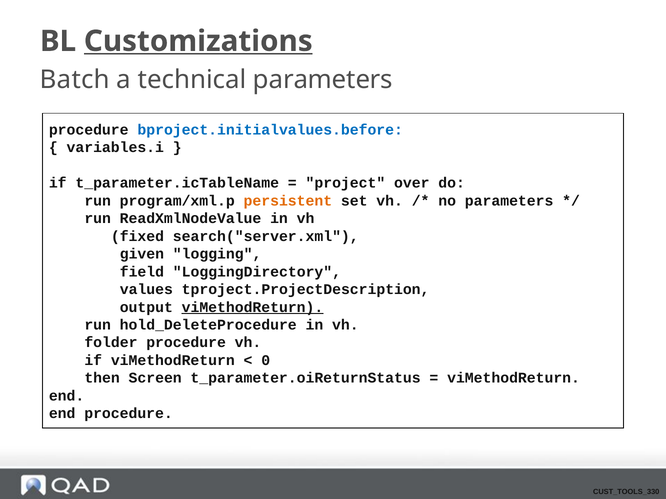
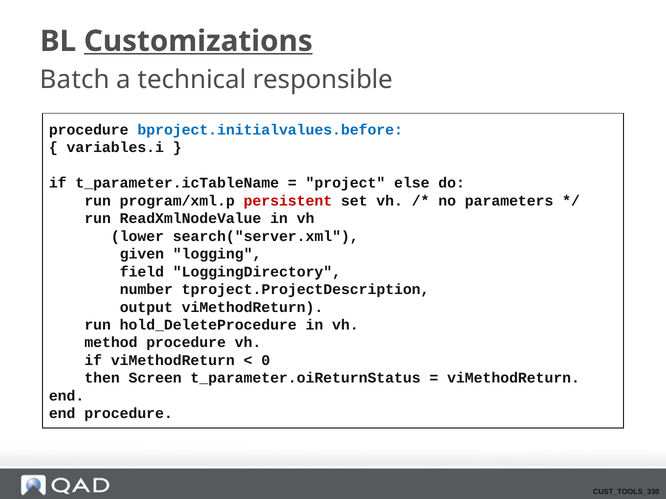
technical parameters: parameters -> responsible (323, 80)
over: over -> else (412, 183)
persistent colour: orange -> red (288, 201)
fixed: fixed -> lower (137, 236)
values: values -> number (146, 290)
viMethodReturn underline: present -> none (252, 307)
folder: folder -> method (111, 343)
